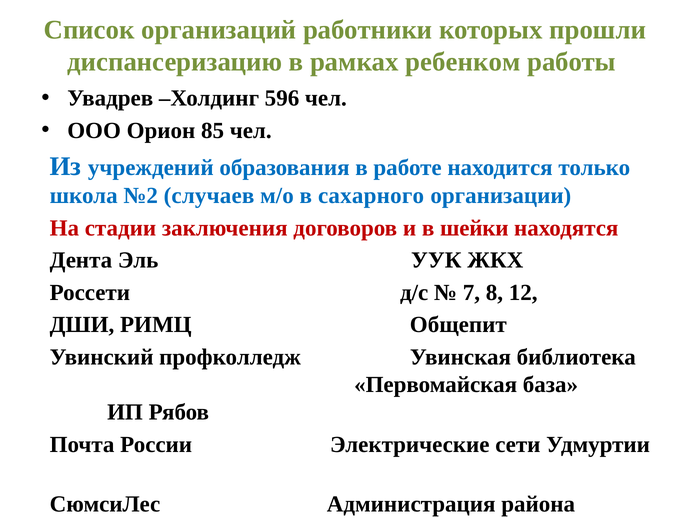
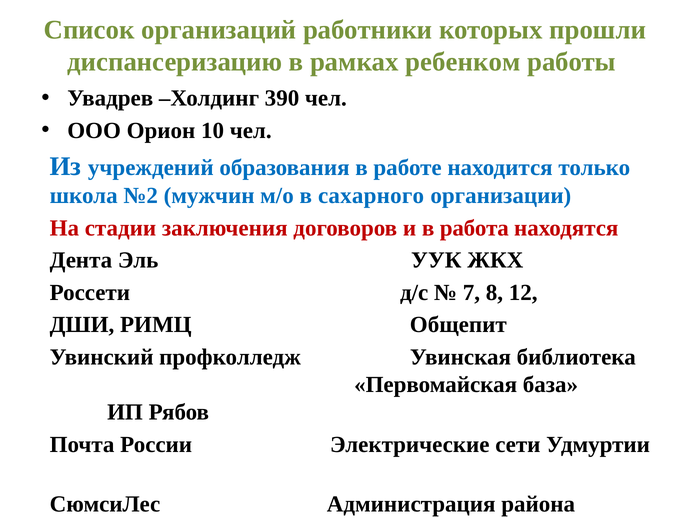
596: 596 -> 390 (282, 98)
85: 85 -> 10 (213, 130)
случаев: случаев -> мужчин (209, 196)
шейки: шейки -> работа (474, 228)
